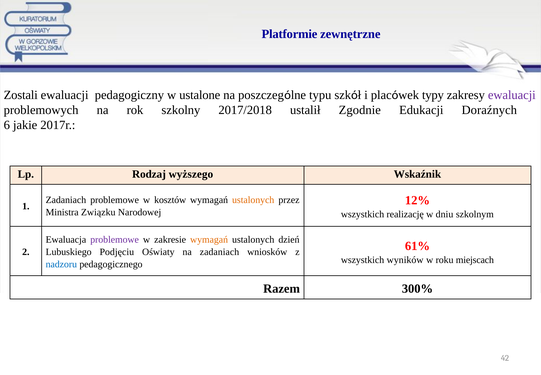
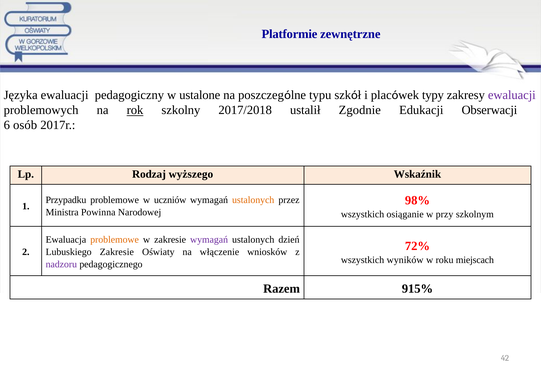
Zostali: Zostali -> Języka (21, 95)
rok underline: none -> present (135, 110)
Doraźnych: Doraźnych -> Obserwacji (489, 110)
jakie: jakie -> osób (25, 125)
12%: 12% -> 98% (417, 200)
Zadaniach: Zadaniach -> Przypadku (66, 200)
kosztów: kosztów -> uczniów (170, 200)
Związku: Związku -> Powinna (98, 212)
realizację: realizację -> osiąganie (405, 214)
dniu: dniu -> przy (445, 214)
problemowe colour: purple -> orange (115, 239)
wymagań colour: orange -> purple (209, 239)
61%: 61% -> 72% (417, 246)
Lubuskiego Podjęciu: Podjęciu -> Zakresie (117, 252)
na zadaniach: zadaniach -> włączenie (219, 252)
nadzoru colour: blue -> purple (61, 264)
300%: 300% -> 915% (417, 288)
